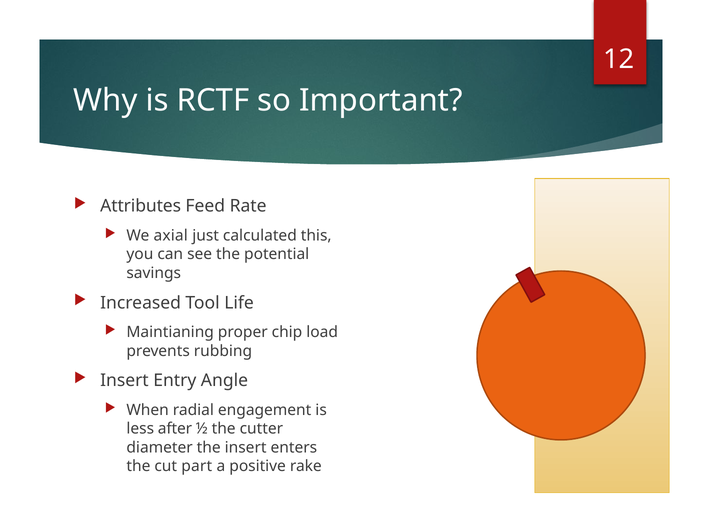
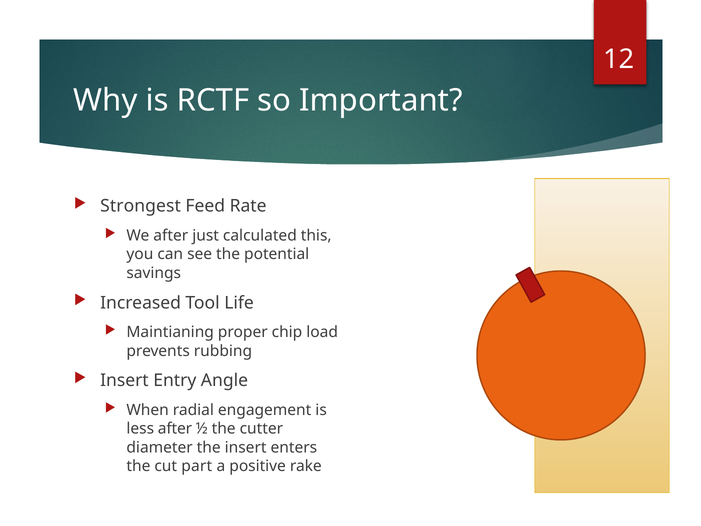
Attributes: Attributes -> Strongest (141, 206)
We axial: axial -> after (171, 236)
